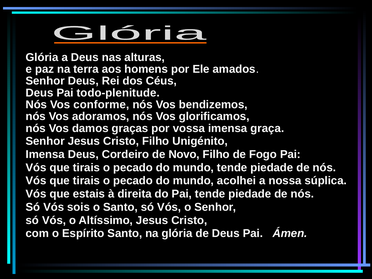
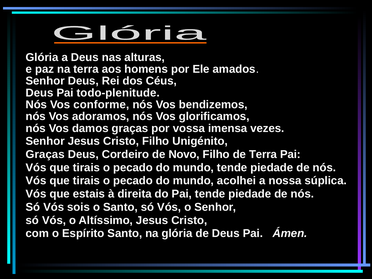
graça: graça -> vezes (267, 128)
Imensa: Imensa -> Graças (45, 154)
de Fogo: Fogo -> Terra (263, 154)
